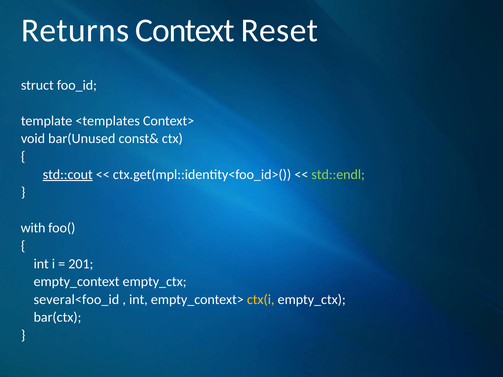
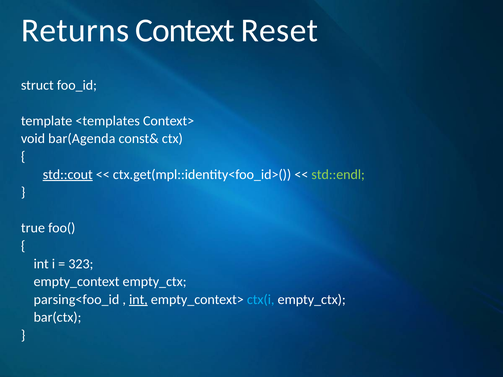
bar(Unused: bar(Unused -> bar(Agenda (82, 139)
with: with -> true (33, 228)
201: 201 -> 323 (81, 264)
several<foo_id: several<foo_id -> parsing<foo_id (76, 300)
int underline: none -> present (138, 300)
ctx(i colour: yellow -> light blue (261, 300)
